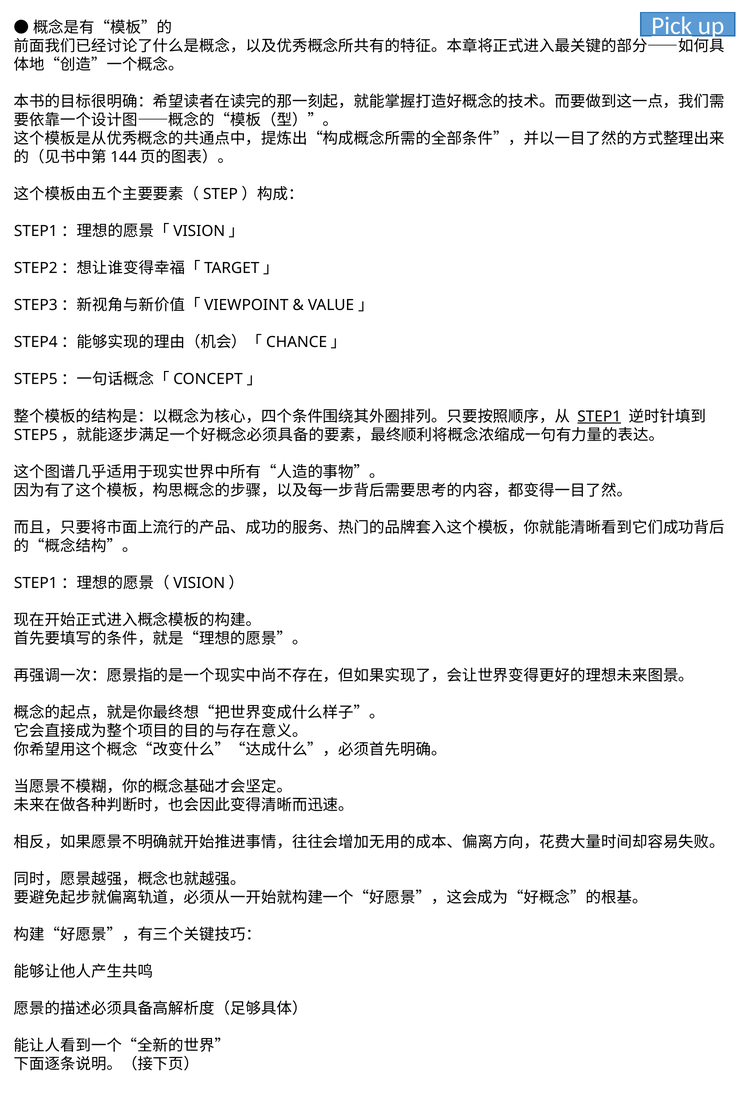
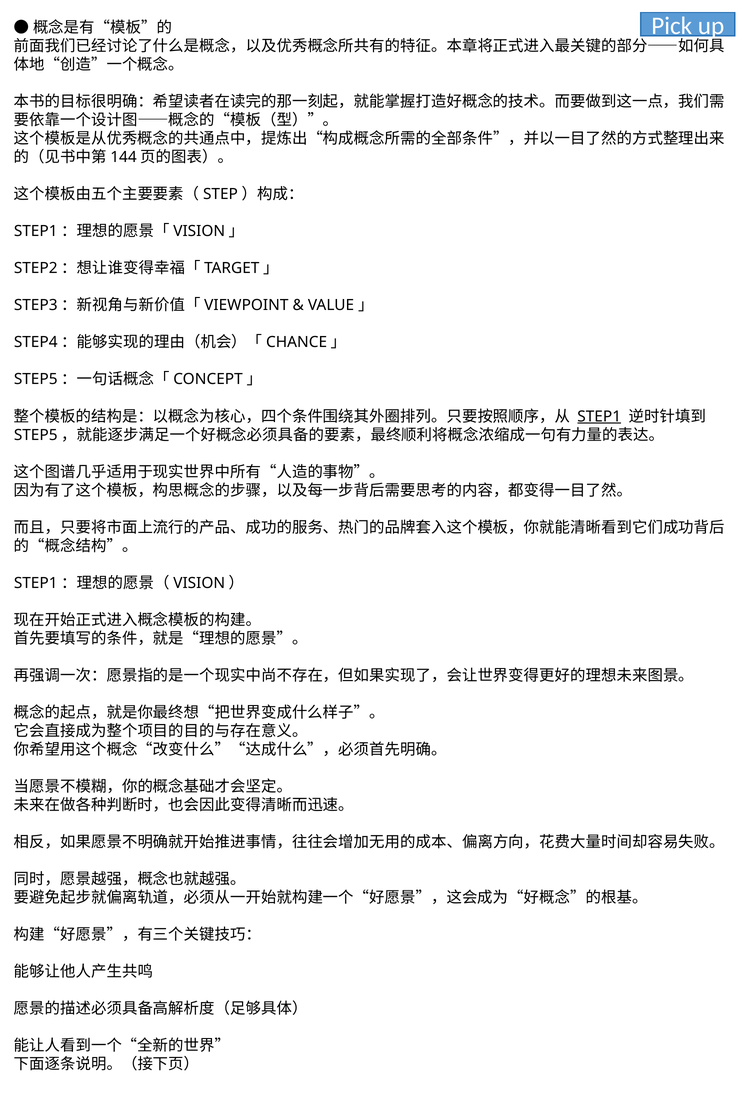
Pick underline: present -> none (672, 26)
